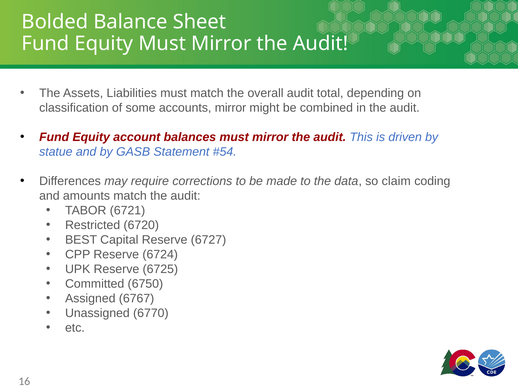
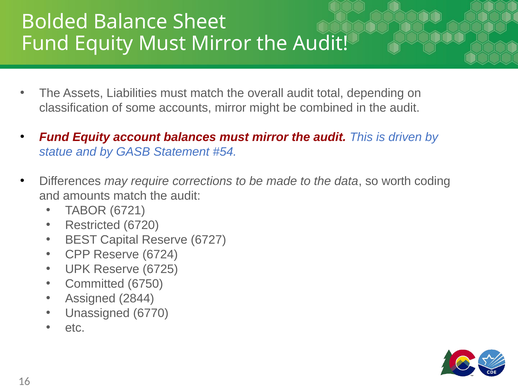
claim: claim -> worth (396, 181)
6767: 6767 -> 2844 (137, 299)
